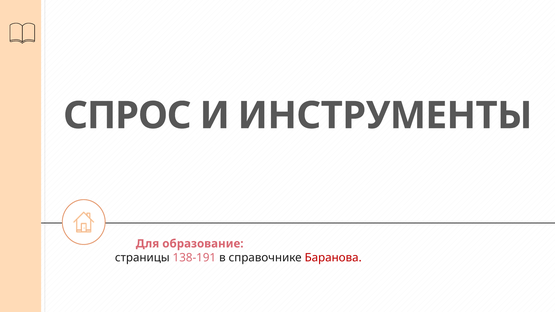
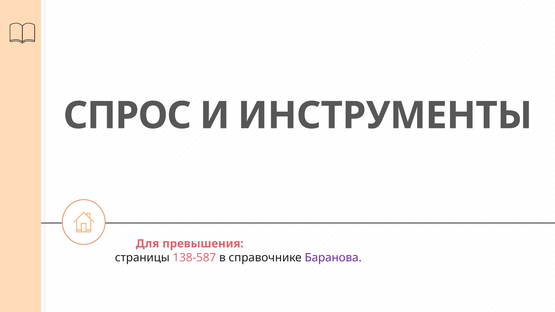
образование: образование -> превышения (203, 244)
138-191: 138-191 -> 138-587 (194, 258)
Баранова colour: red -> purple (333, 258)
